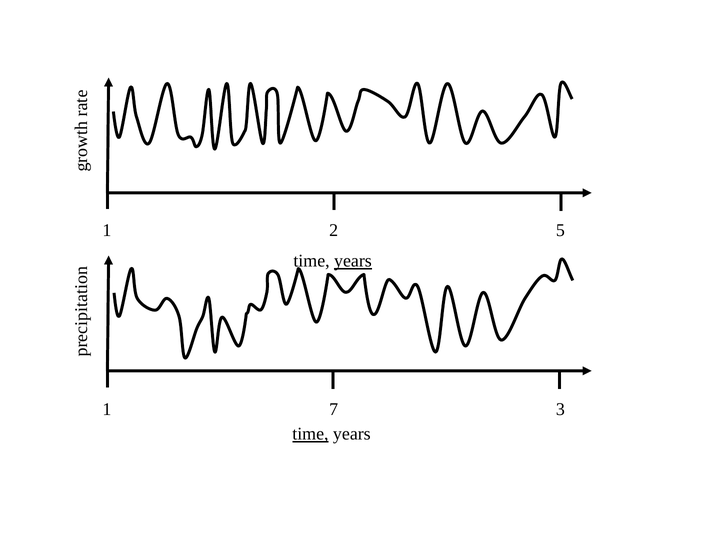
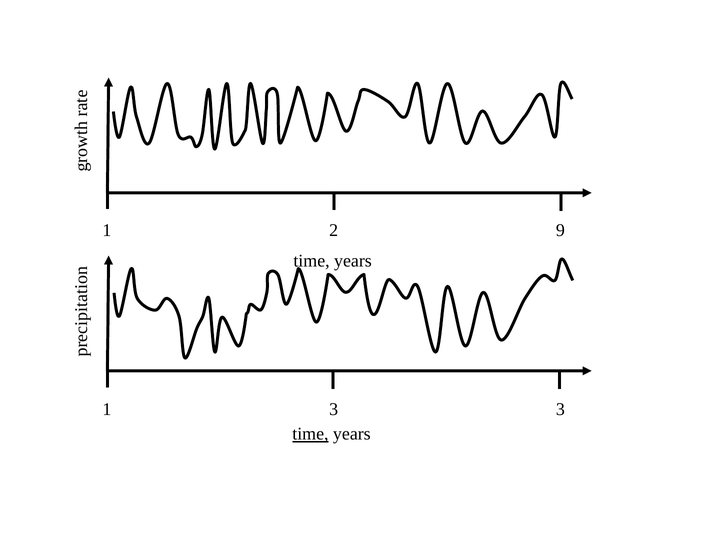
5: 5 -> 9 (560, 230)
years underline: present -> none (353, 261)
1 7: 7 -> 3 (334, 409)
